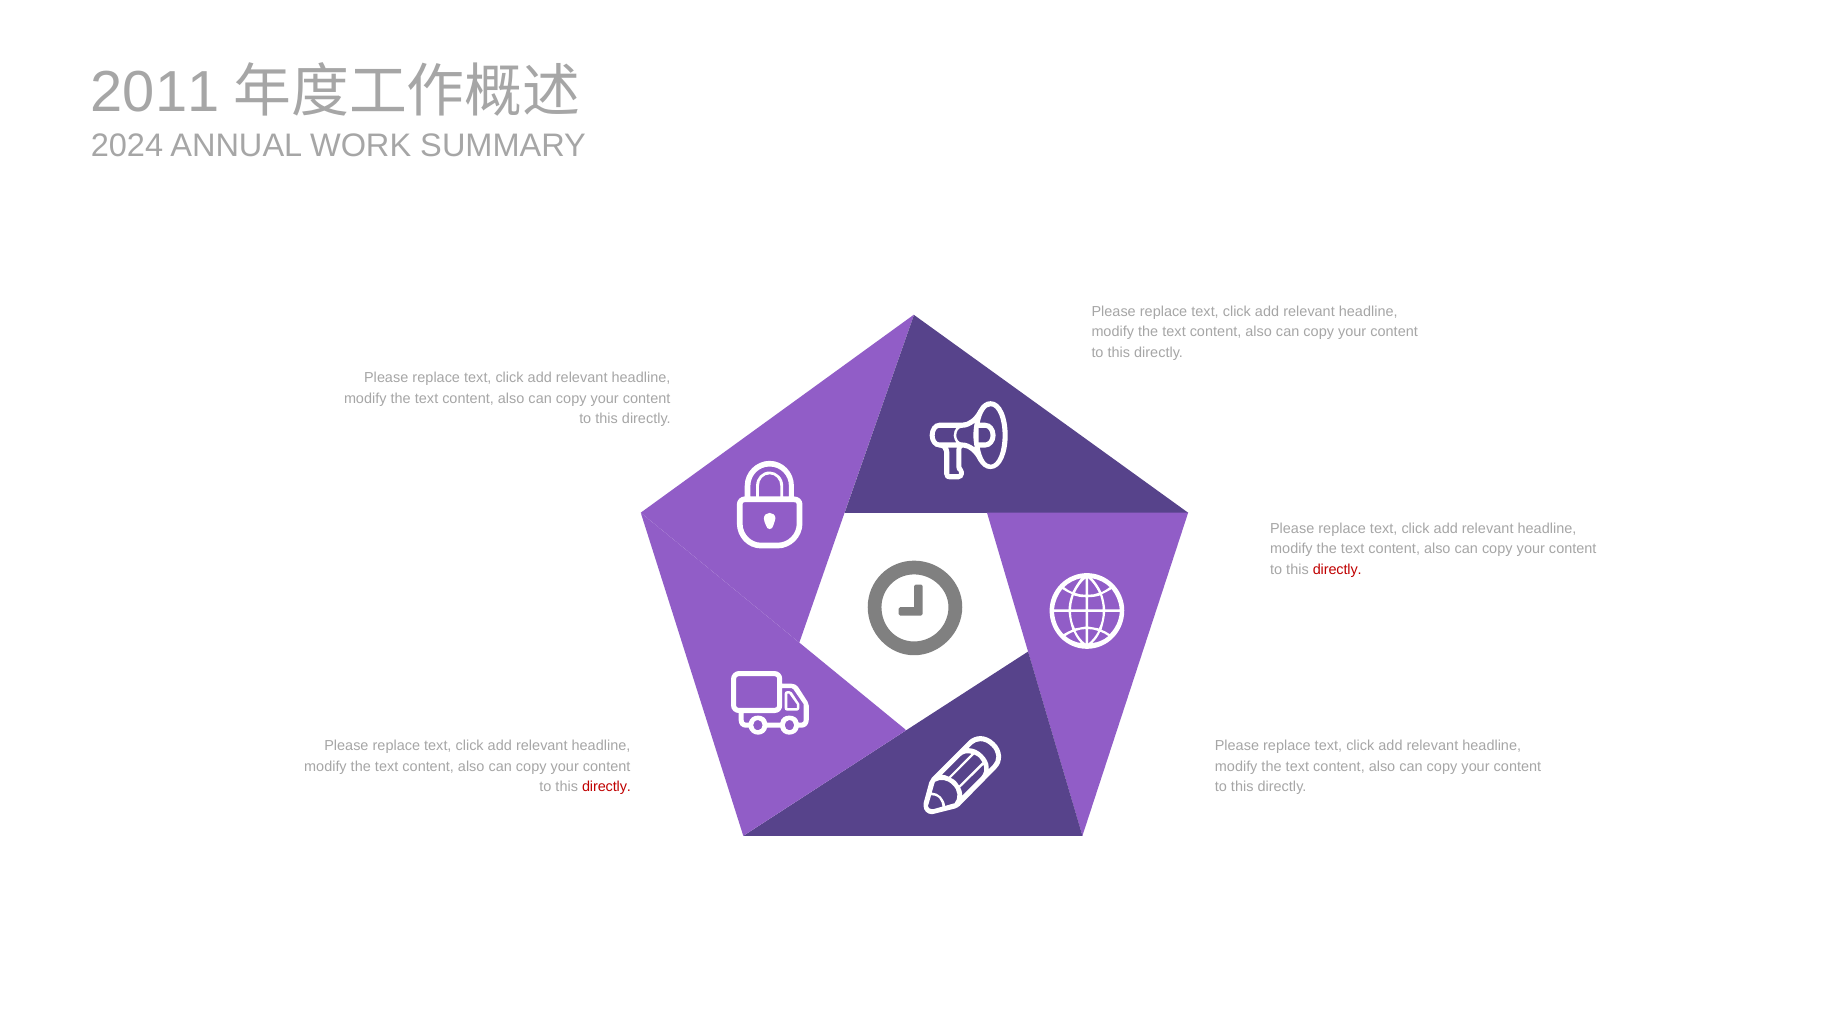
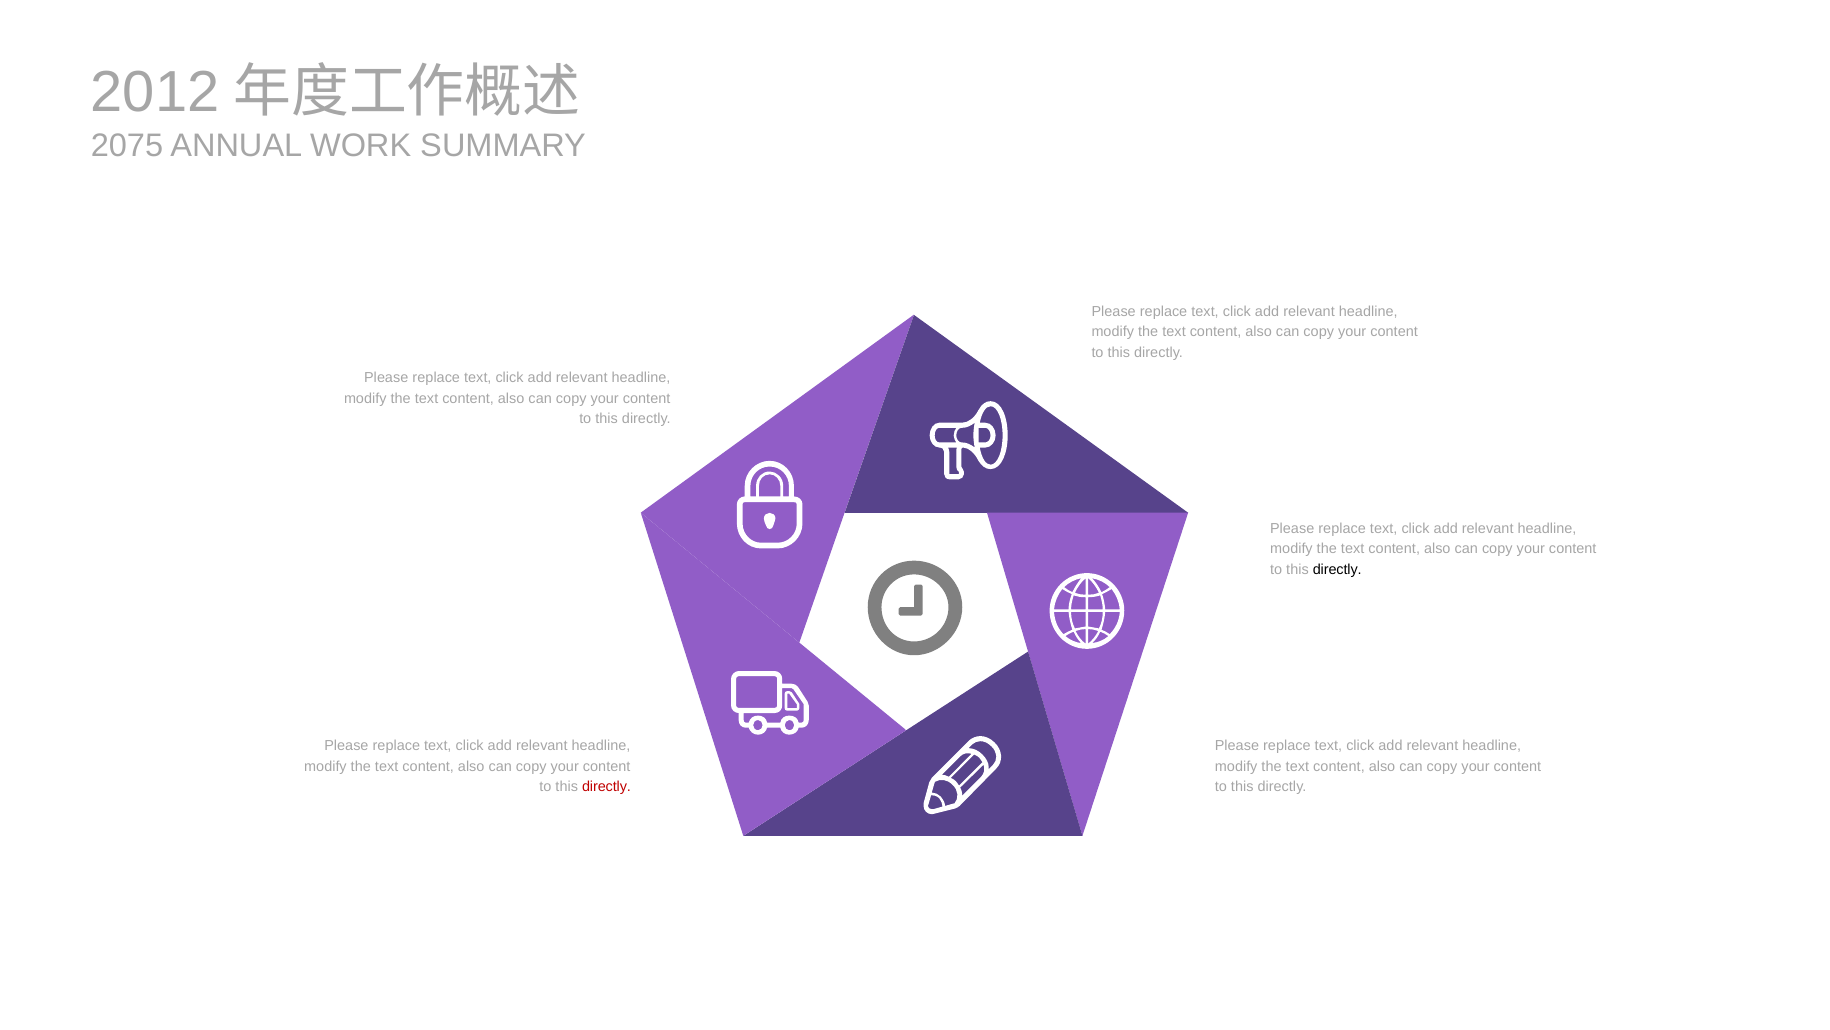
2011: 2011 -> 2012 (155, 92)
2024: 2024 -> 2075 (127, 146)
directly colour: red -> black (1337, 569)
